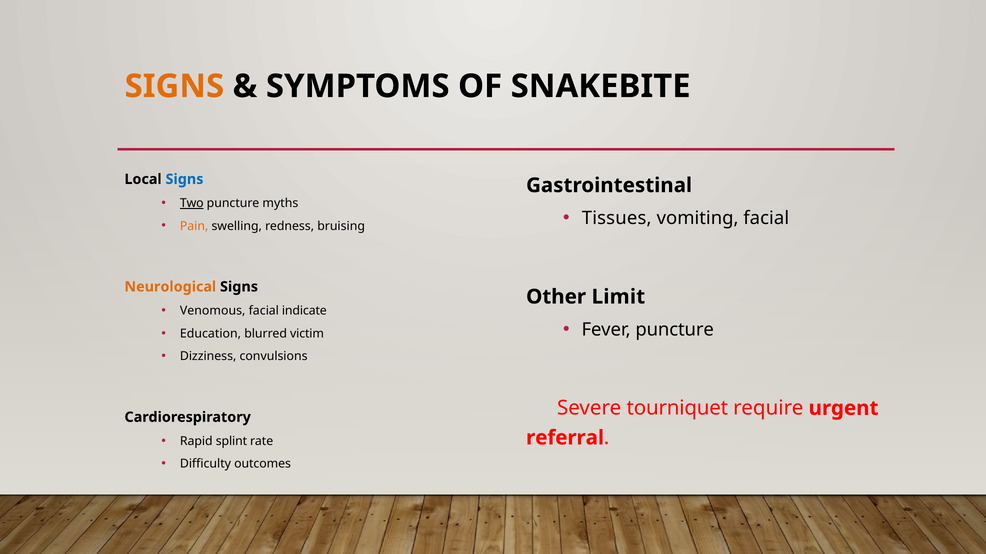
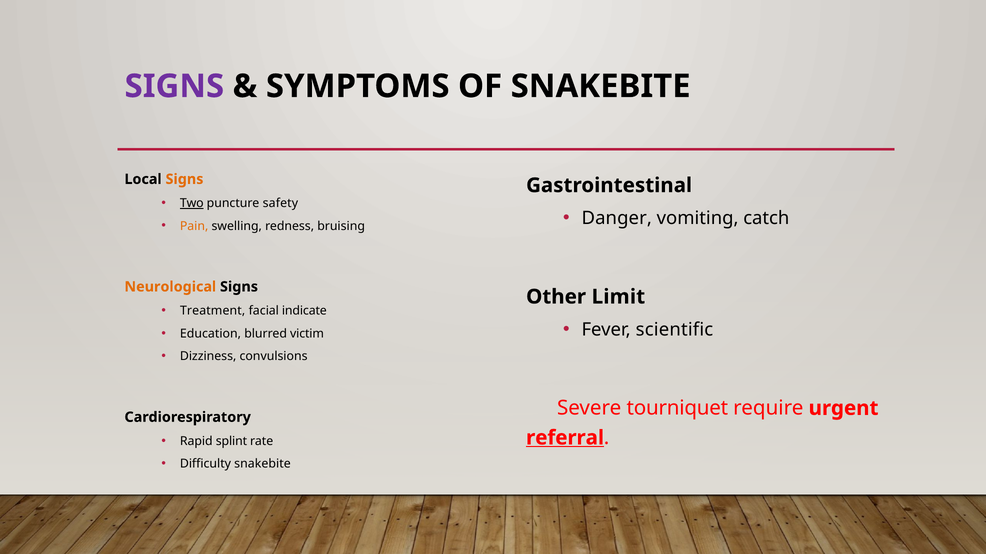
SIGNS colour: orange -> purple (174, 86)
Signs colour: blue -> orange (184, 179)
myths: myths -> safety (280, 203)
Tissues: Tissues -> Danger (617, 218)
vomiting facial: facial -> catch (766, 218)
Venomous: Venomous -> Treatment (213, 311)
Fever puncture: puncture -> scientific (674, 330)
referral underline: none -> present (565, 438)
Difficulty outcomes: outcomes -> snakebite (262, 464)
